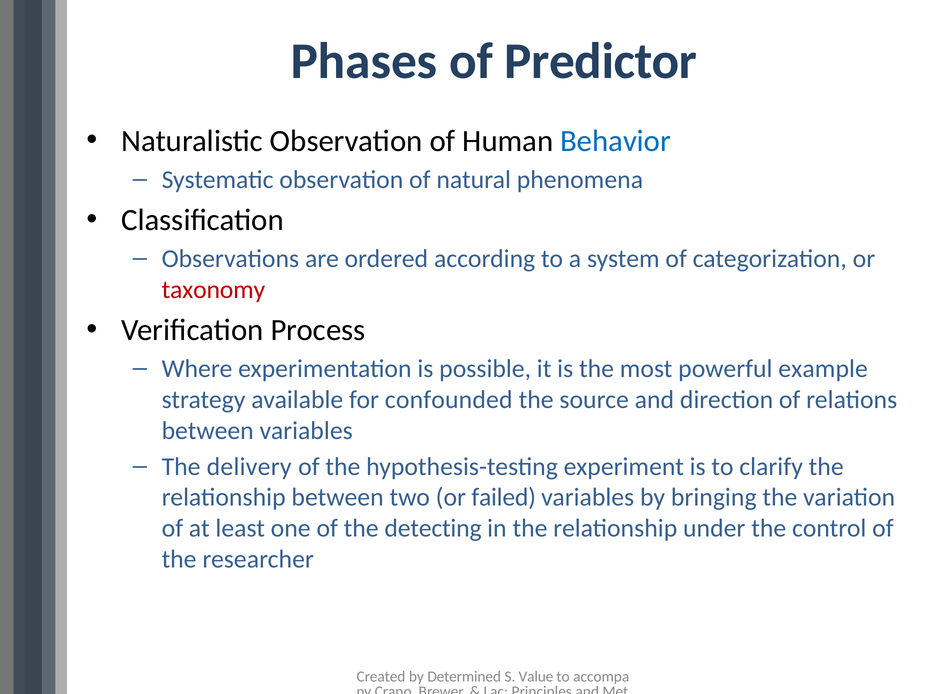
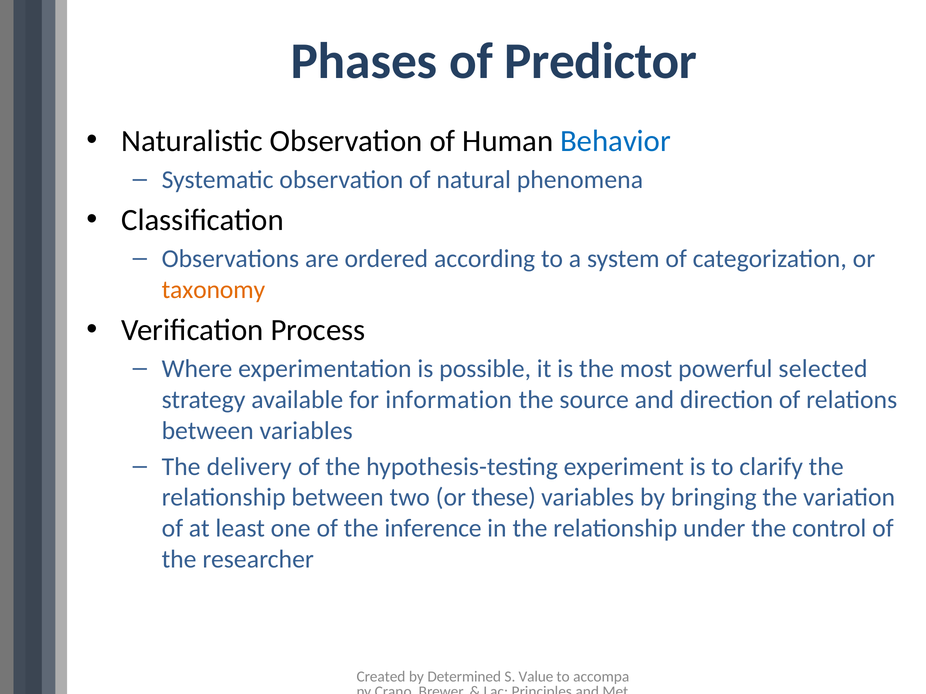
taxonomy colour: red -> orange (213, 290)
example: example -> selected (823, 369)
confounded: confounded -> information (449, 400)
failed: failed -> these (504, 498)
detecting: detecting -> inference (433, 529)
